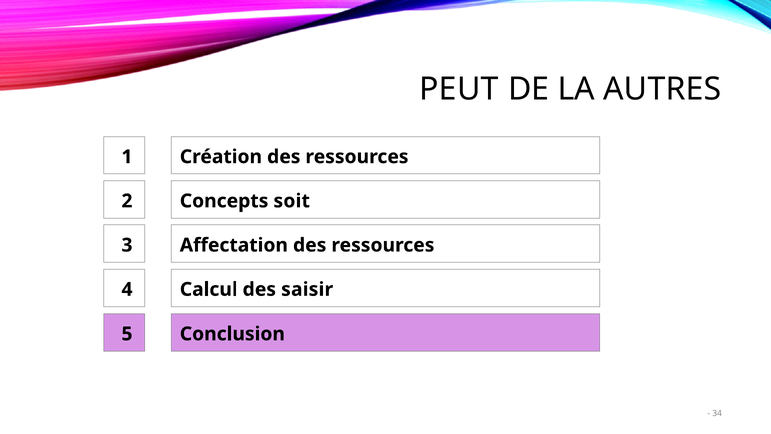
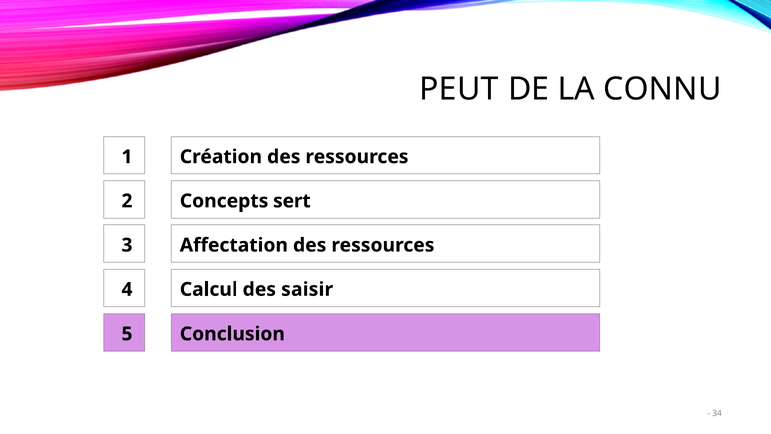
AUTRES: AUTRES -> CONNU (662, 89)
soit: soit -> sert (292, 201)
